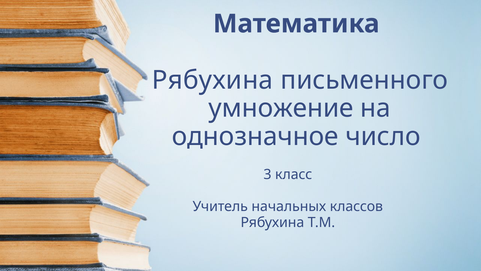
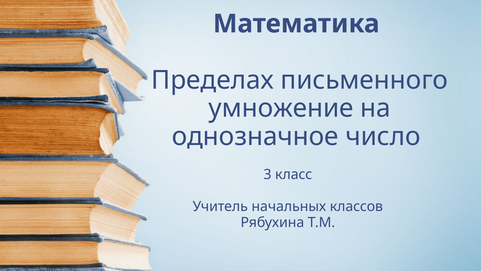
Рябухина: Рябухина -> Пределах (213, 80)
